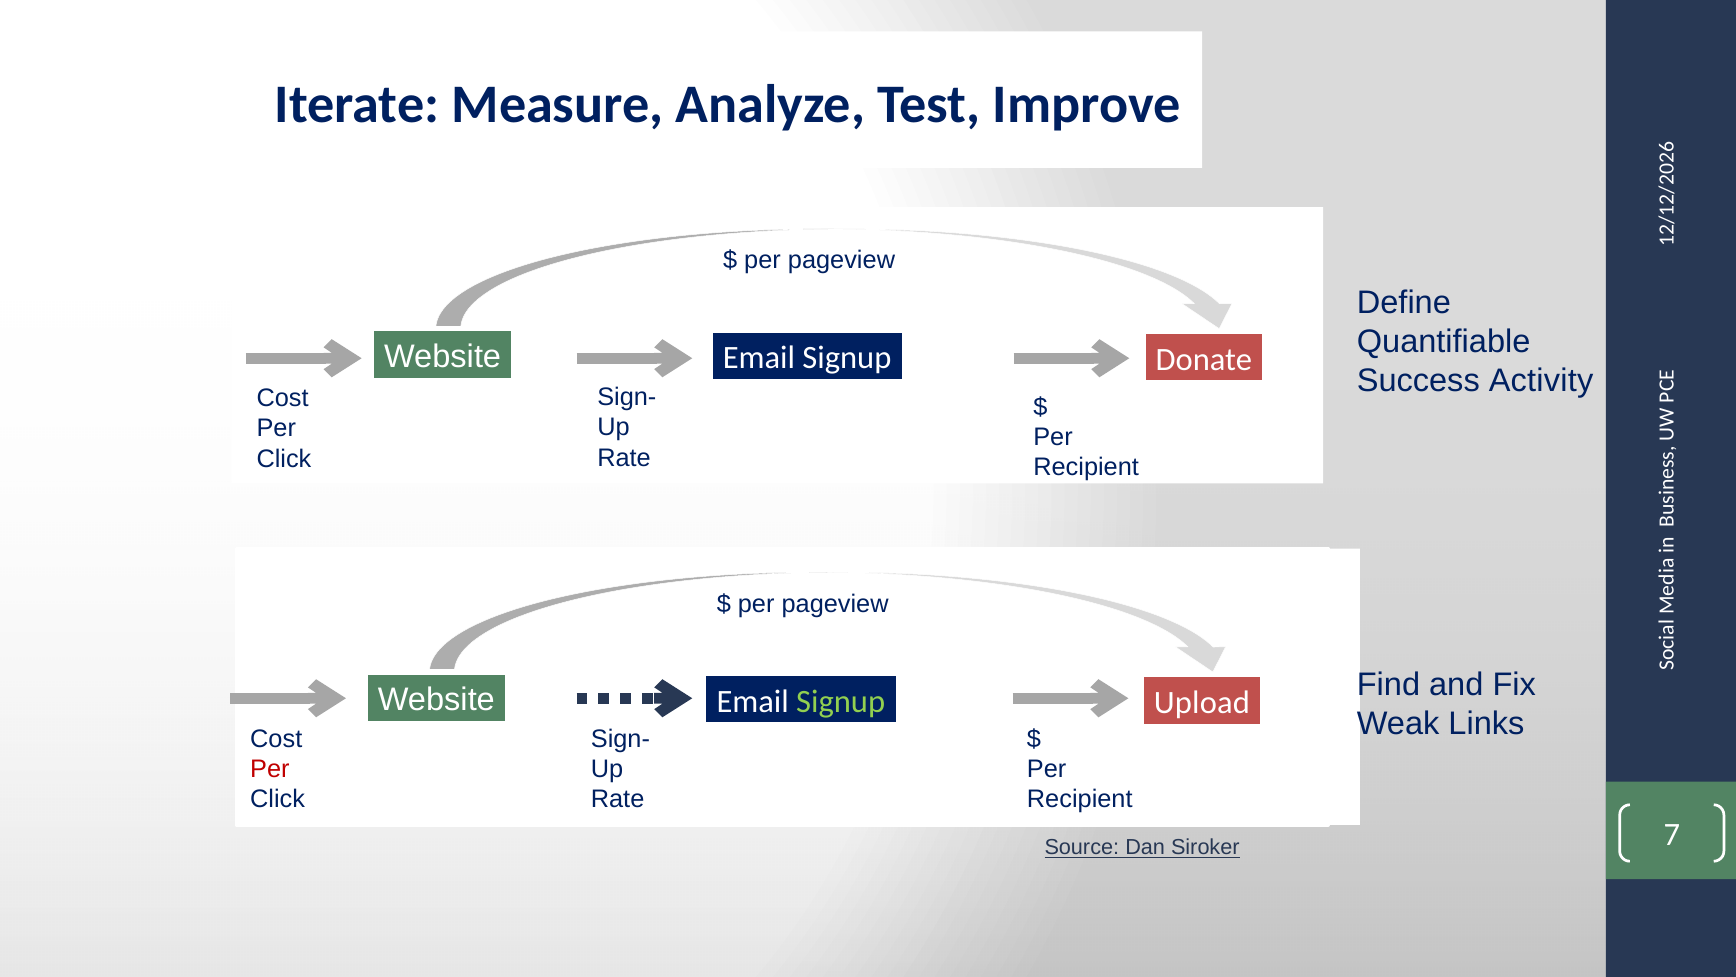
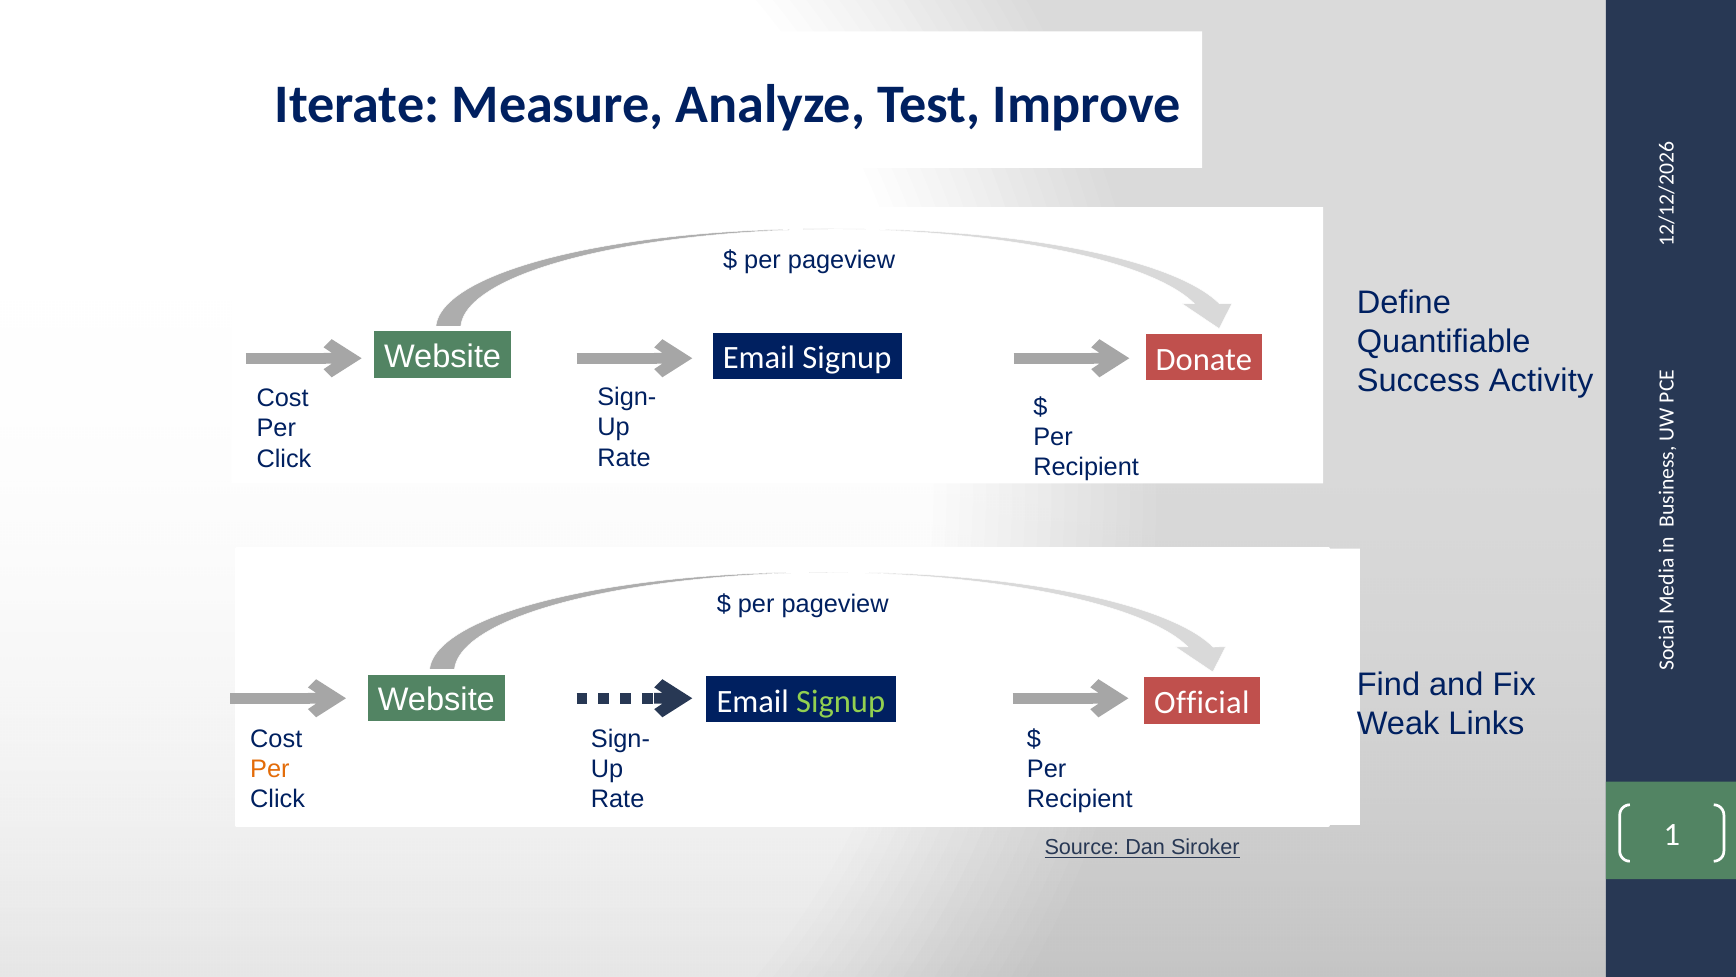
Upload: Upload -> Official (1202, 703)
Per colour: red -> orange (270, 769)
Siroker 7: 7 -> 1 (1672, 835)
